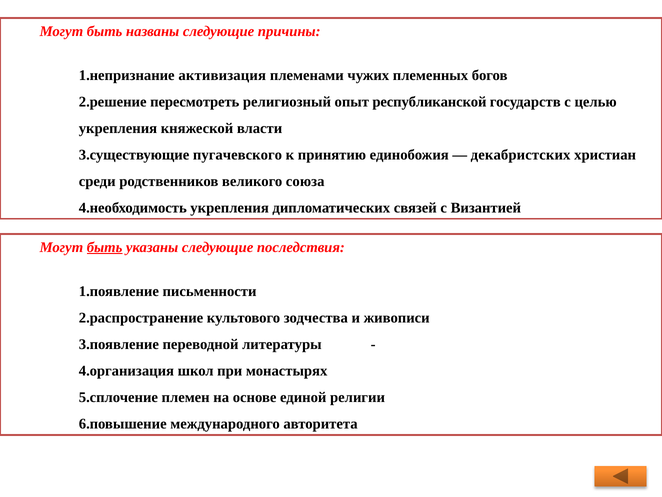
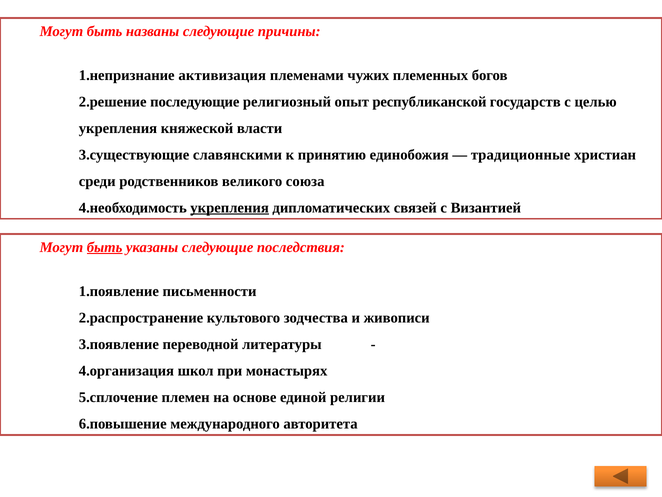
пересмотреть: пересмотреть -> последующие (195, 102)
пугачевского: пугачевского -> славянскими (237, 155)
декабристских: декабристских -> традиционные (521, 155)
укрепления underline: none -> present (230, 208)
